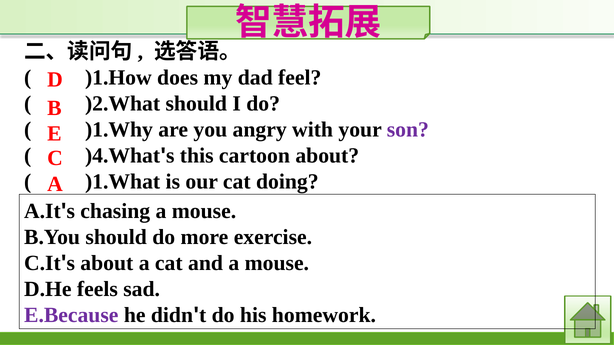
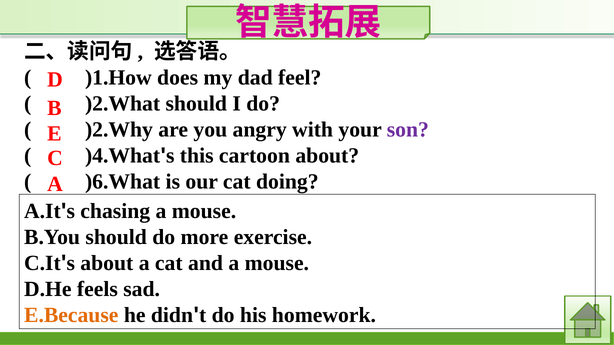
)1.Why: )1.Why -> )2.Why (119, 130)
)1.What: )1.What -> )6.What (123, 182)
E.Because colour: purple -> orange (71, 315)
